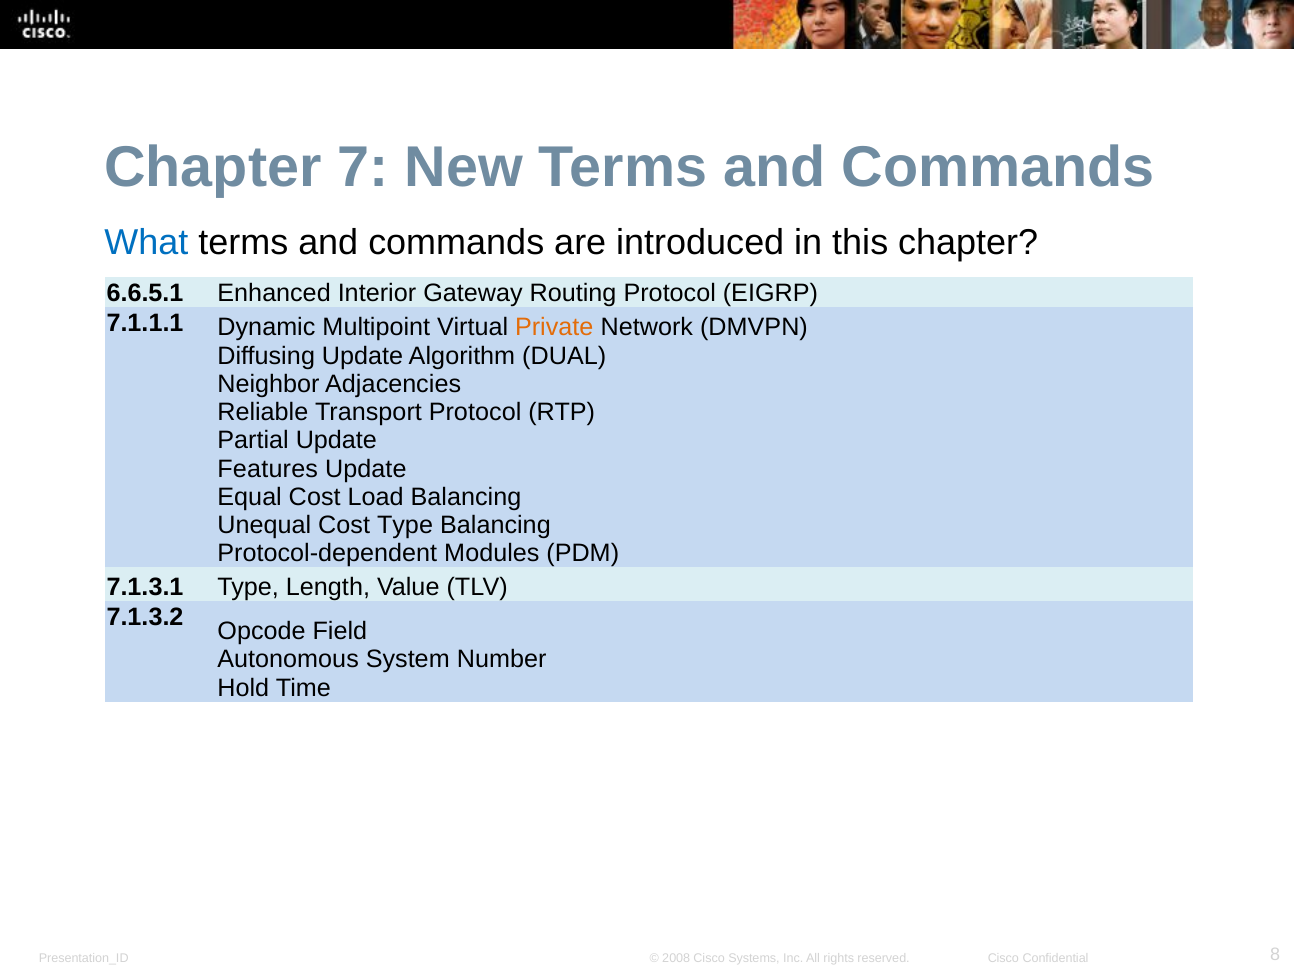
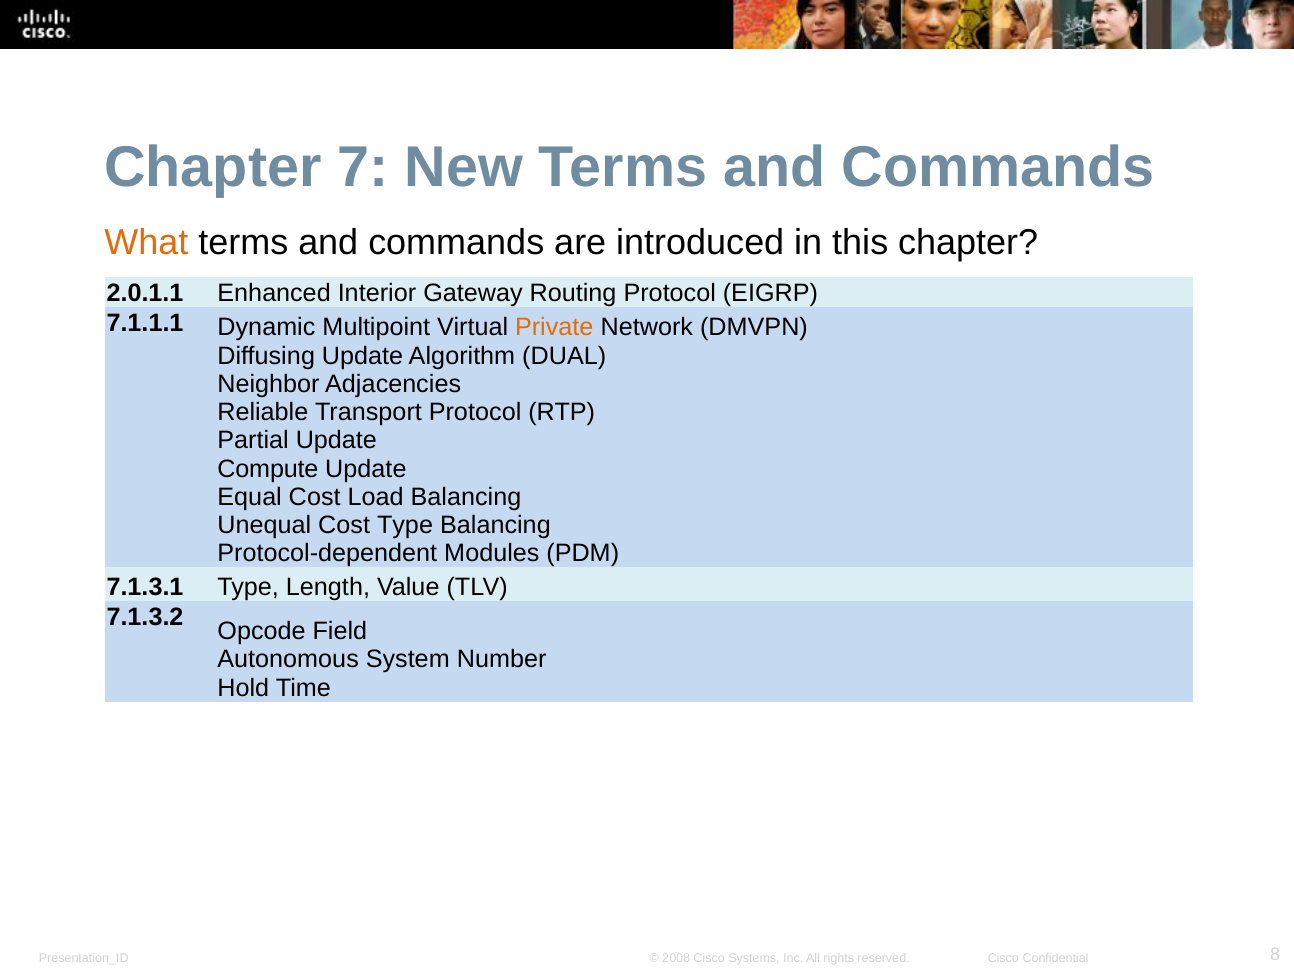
What colour: blue -> orange (146, 242)
6.6.5.1: 6.6.5.1 -> 2.0.1.1 (145, 293)
Features: Features -> Compute (268, 469)
